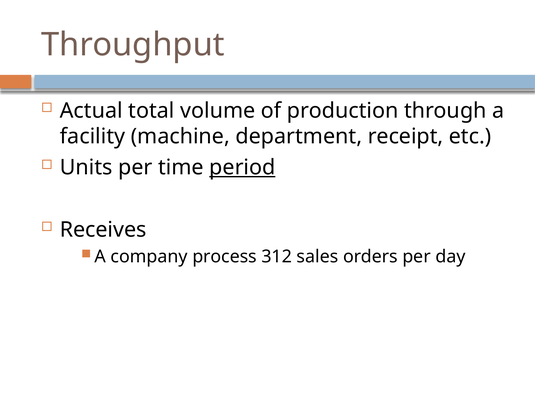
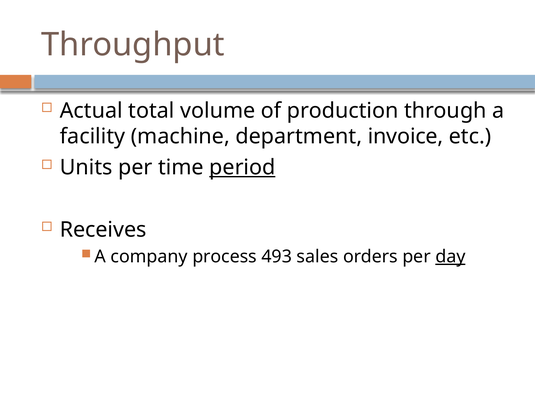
receipt: receipt -> invoice (406, 137)
312: 312 -> 493 (277, 257)
day underline: none -> present (450, 257)
